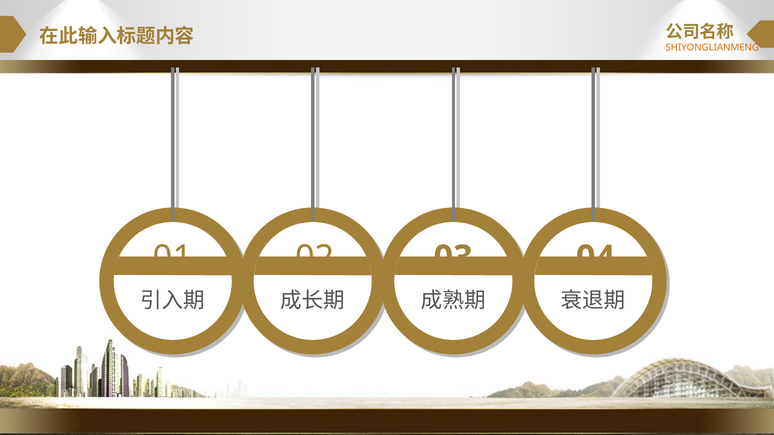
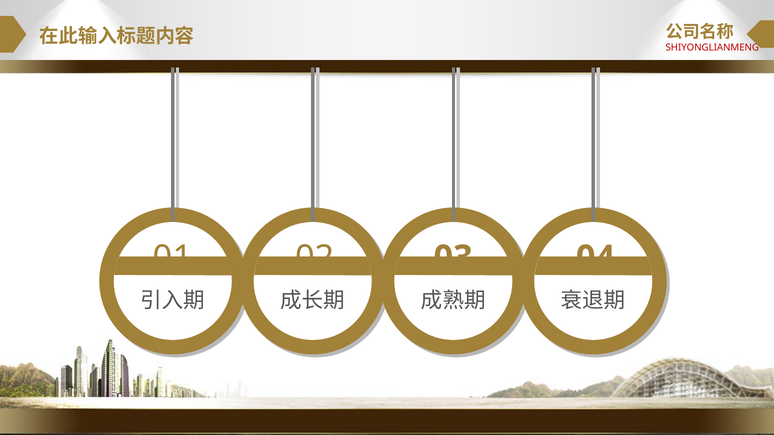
SHIYONGLIANMENG colour: orange -> red (712, 47)
